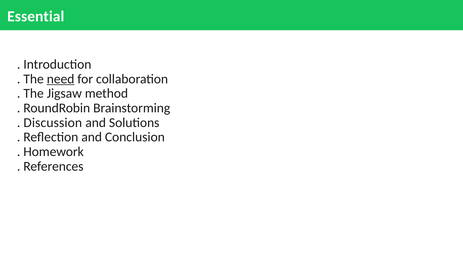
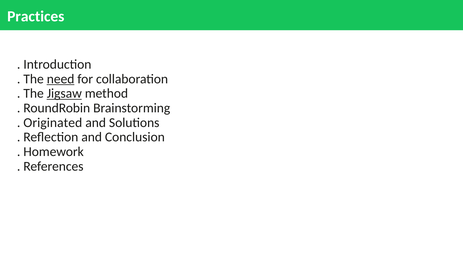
Essential: Essential -> Practices (36, 17)
Jigsaw underline: none -> present (64, 94)
Discussion: Discussion -> Originated (53, 123)
